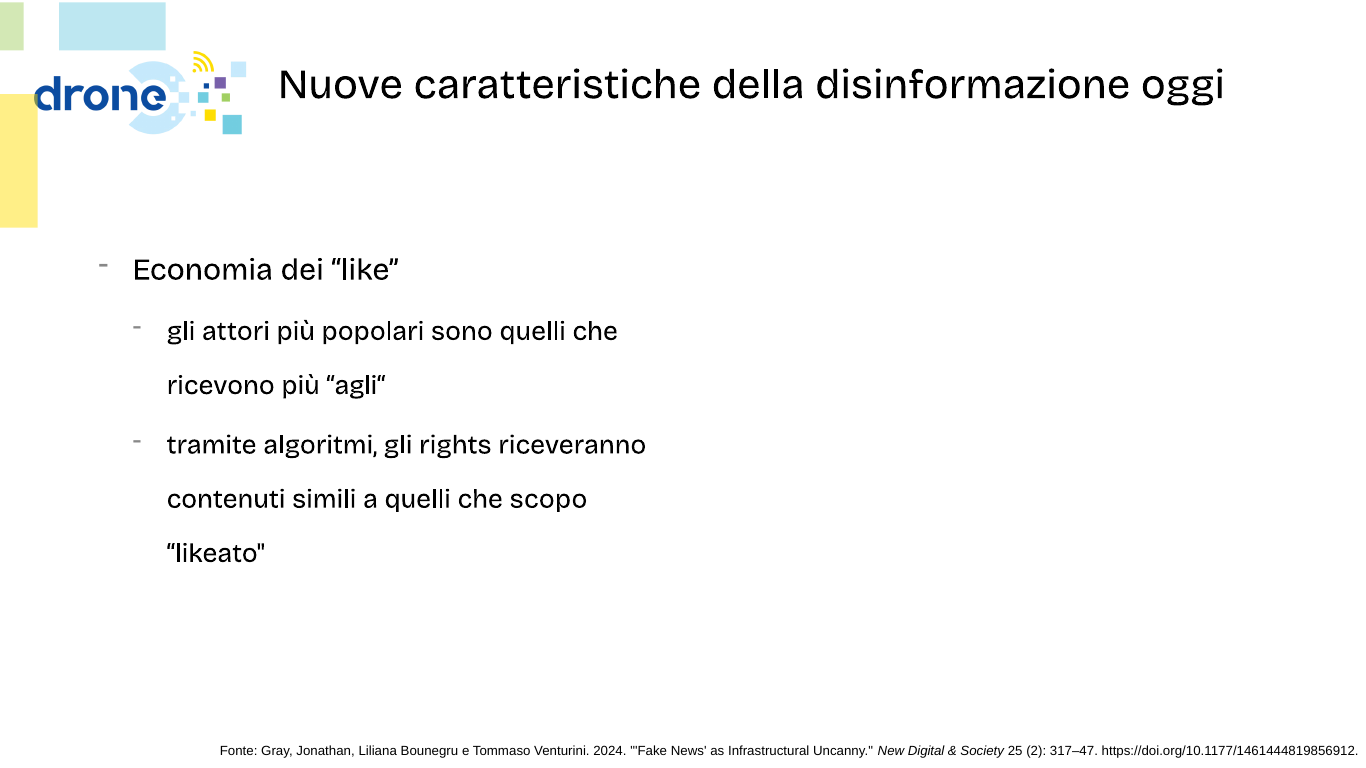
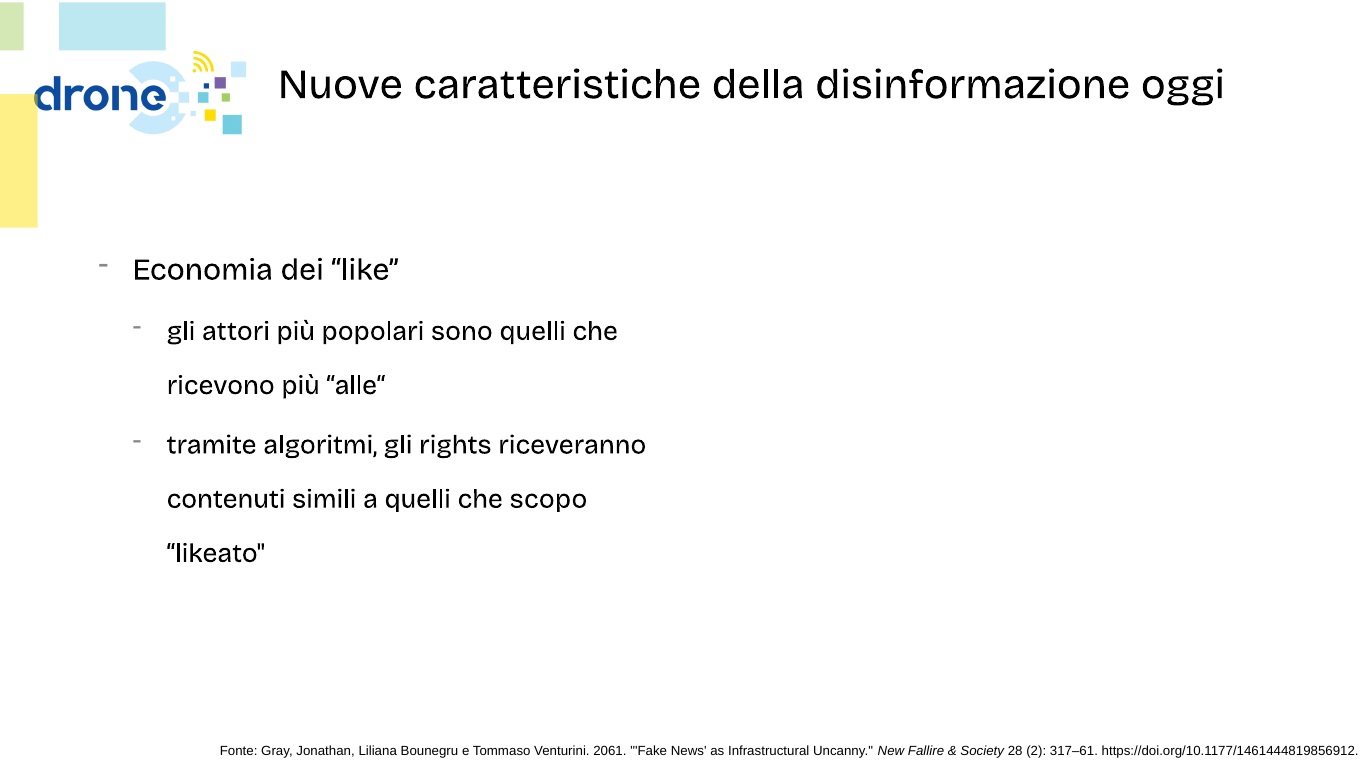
agli“: agli“ -> alle“ (356, 385)
2024: 2024 -> 2061 (610, 751)
Digital: Digital -> Fallire (926, 751)
25: 25 -> 28 (1015, 751)
317–47: 317–47 -> 317–61 (1074, 751)
